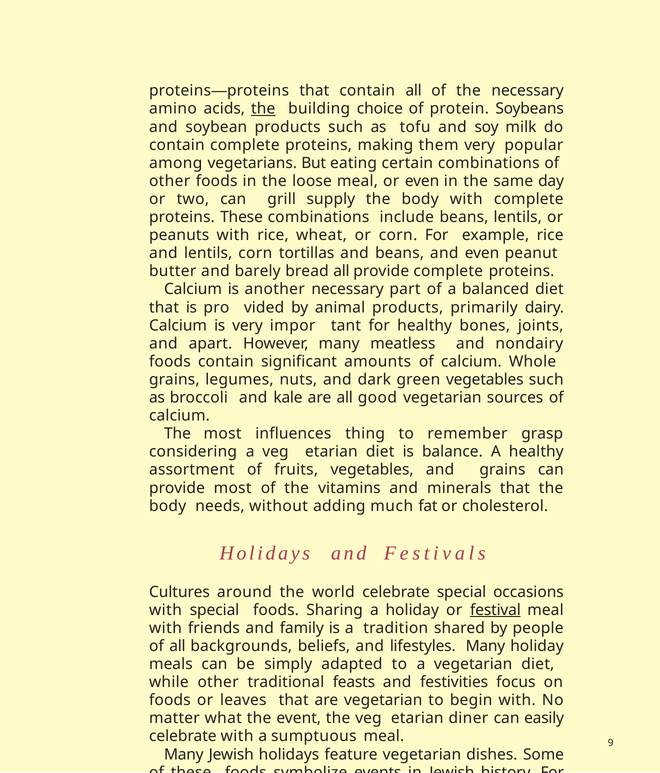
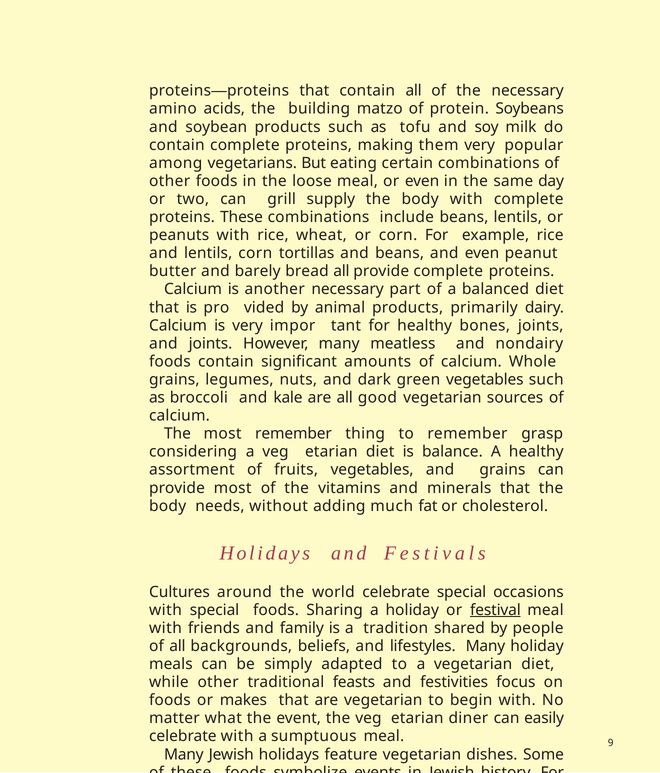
the underline: present -> none (263, 109)
building choice: choice -> matzo (380, 109)
and apart: apart -> joints (211, 343)
most influences: influences -> remember (293, 433)
leaves: leaves -> makes (243, 700)
